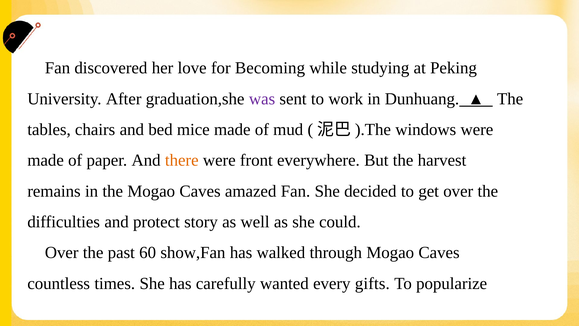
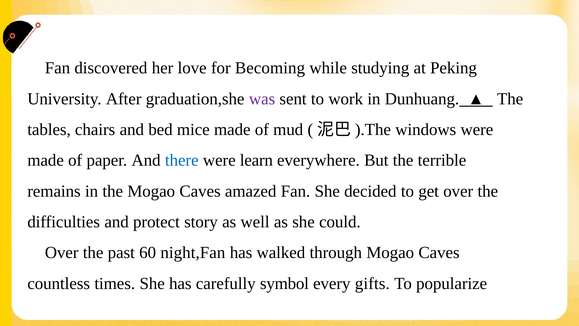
there colour: orange -> blue (182, 160)
front: front -> learn (256, 160)
harvest: harvest -> terrible (442, 160)
show,Fan: show,Fan -> night,Fan (193, 252)
wanted: wanted -> symbol (284, 283)
